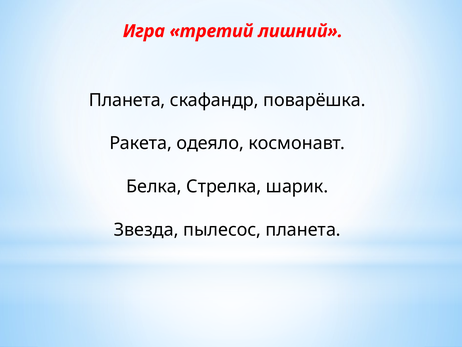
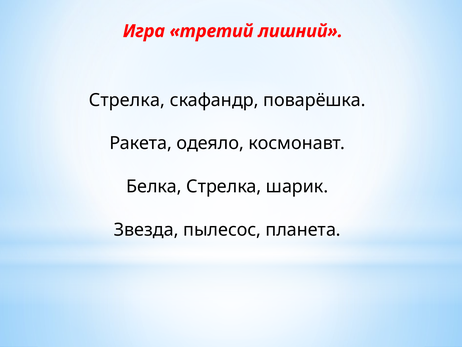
Планета: Планета -> Стрелка (127, 100)
